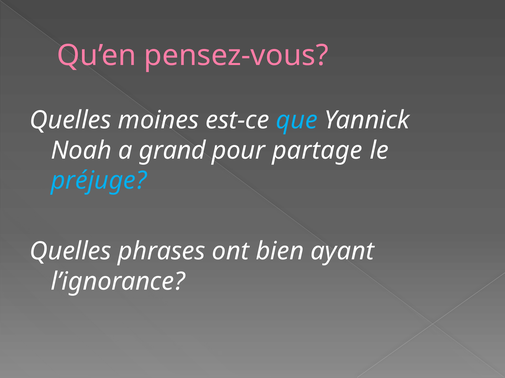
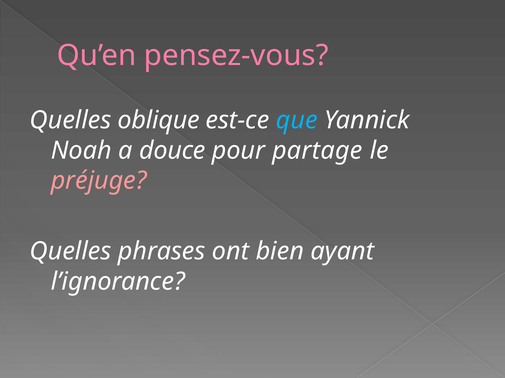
moines: moines -> oblique (159, 120)
grand: grand -> douce (172, 151)
préjuge colour: light blue -> pink (99, 181)
